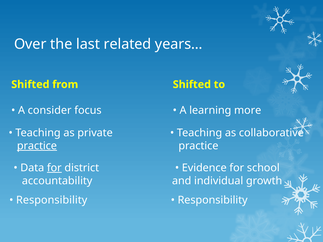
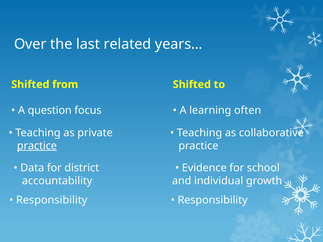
consider: consider -> question (50, 110)
more: more -> often (248, 110)
for underline: present -> none (54, 168)
